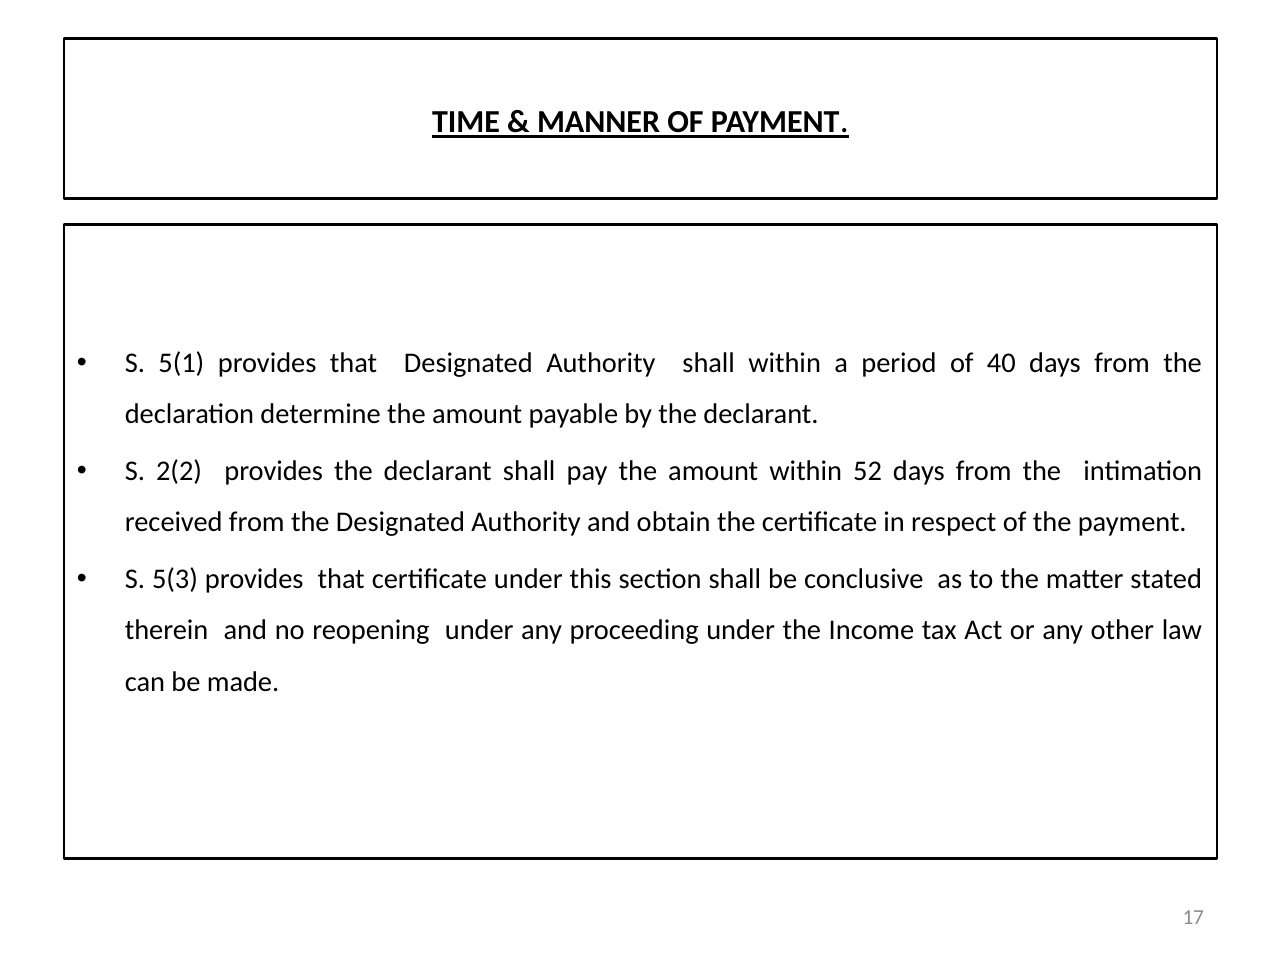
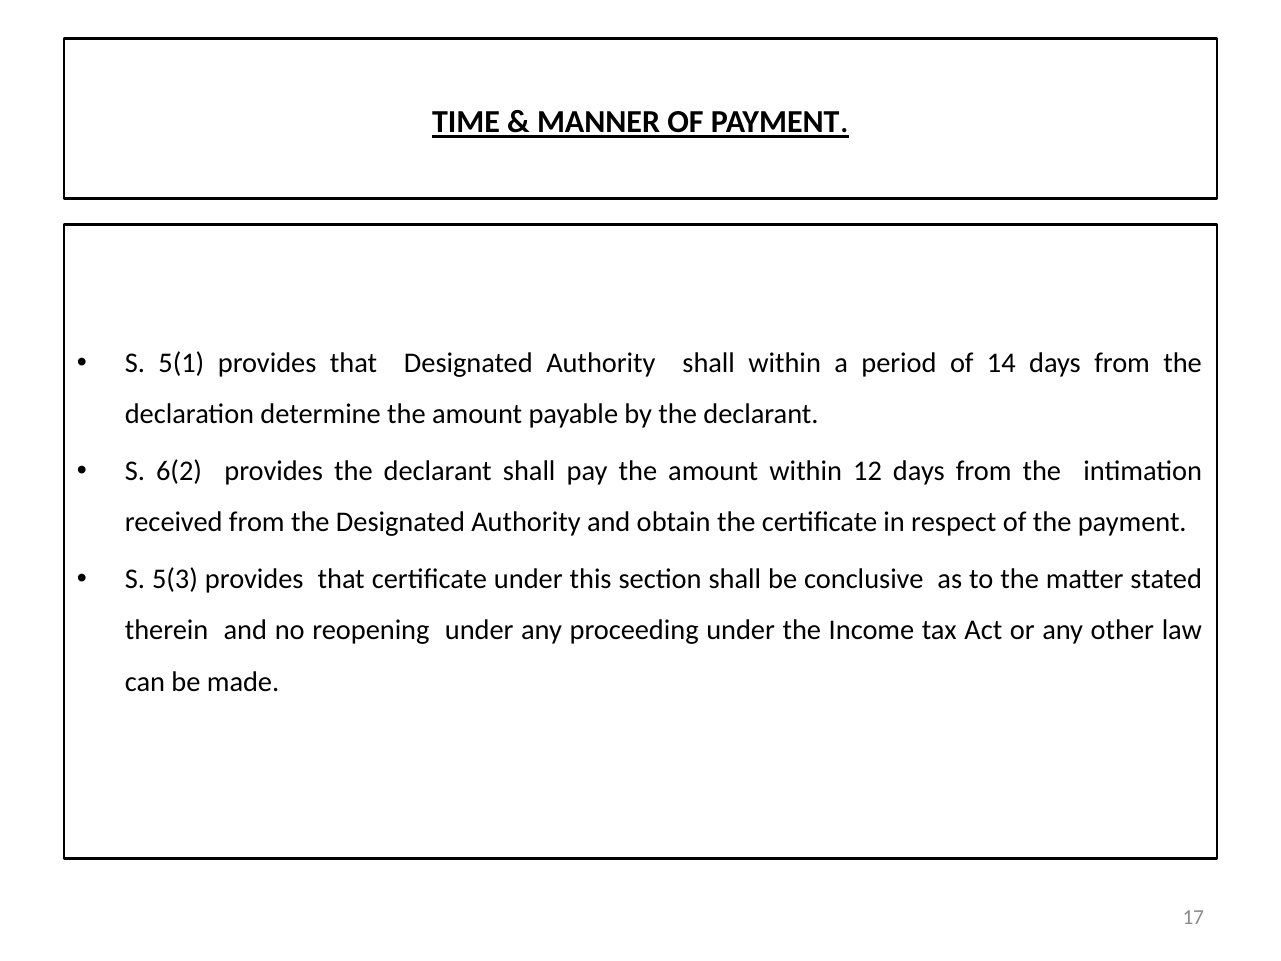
40: 40 -> 14 (1001, 363)
2(2: 2(2 -> 6(2 (179, 471)
52: 52 -> 12 (868, 471)
